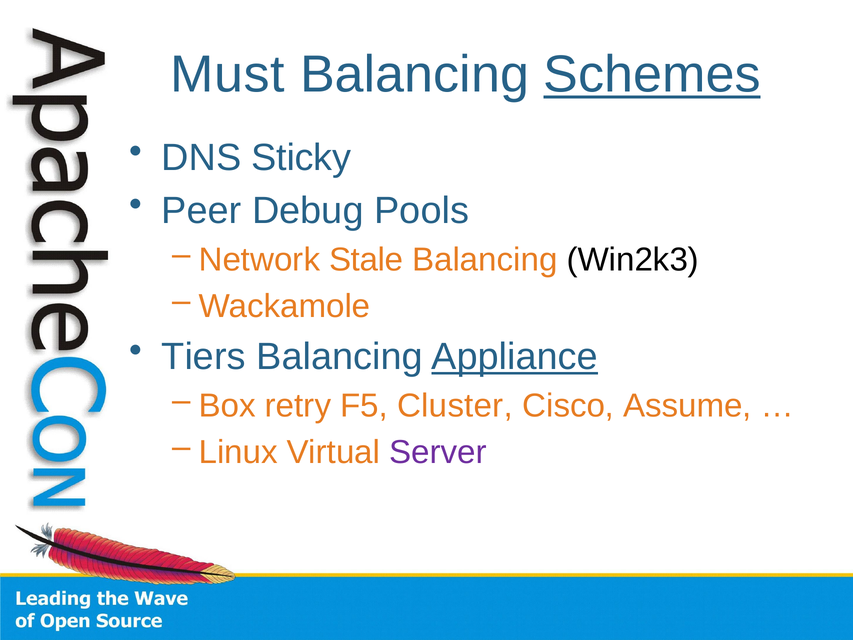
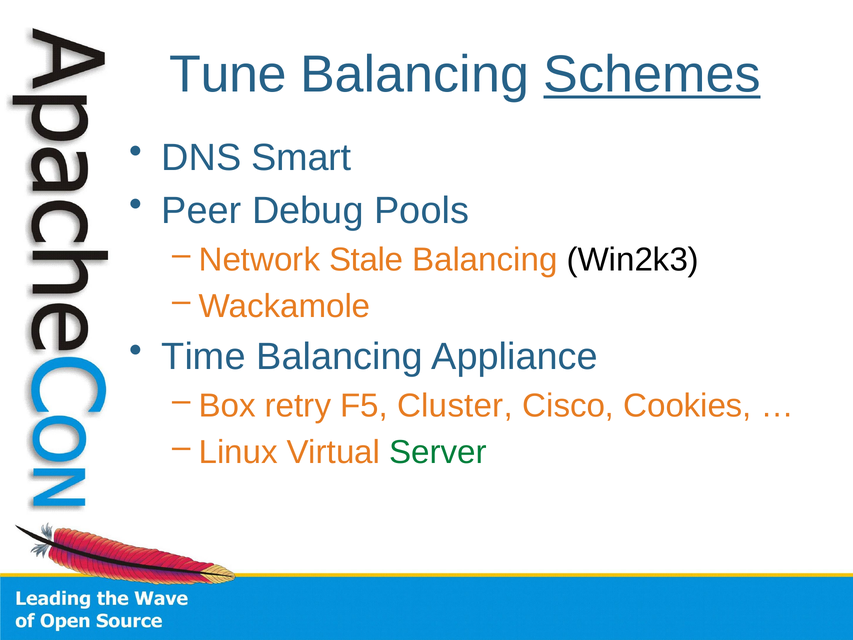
Must: Must -> Tune (228, 75)
Sticky: Sticky -> Smart (301, 158)
Tiers: Tiers -> Time (204, 357)
Appliance underline: present -> none (515, 357)
Assume: Assume -> Cookies (687, 406)
Server colour: purple -> green (438, 452)
